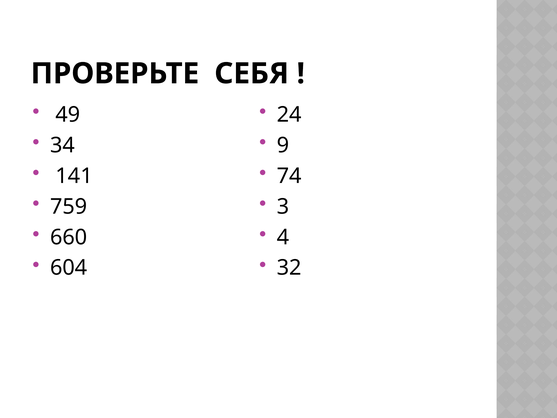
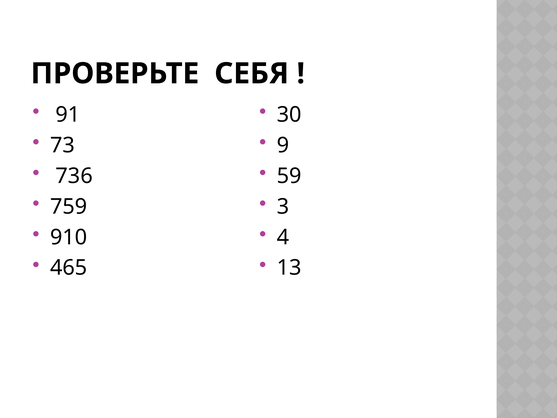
49: 49 -> 91 (68, 115)
24: 24 -> 30 (289, 115)
34: 34 -> 73 (62, 145)
141: 141 -> 736 (74, 176)
74: 74 -> 59 (289, 176)
660: 660 -> 910 (69, 237)
604: 604 -> 465 (69, 268)
32: 32 -> 13 (289, 268)
